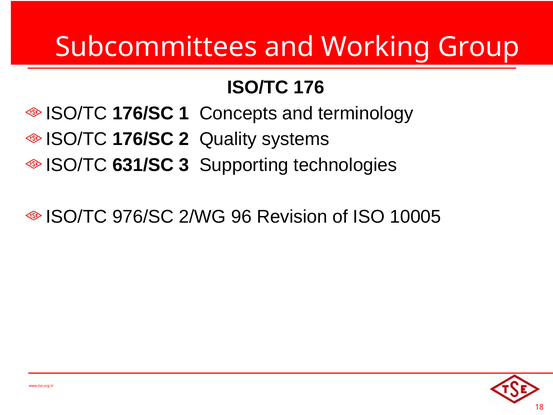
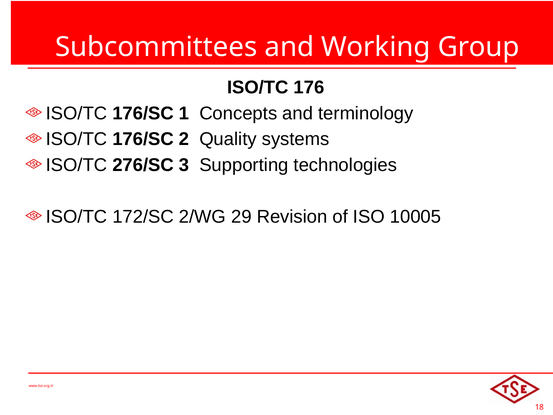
631/SC: 631/SC -> 276/SC (143, 165)
976/SC: 976/SC -> 172/SC (143, 216)
96: 96 -> 29 (241, 216)
